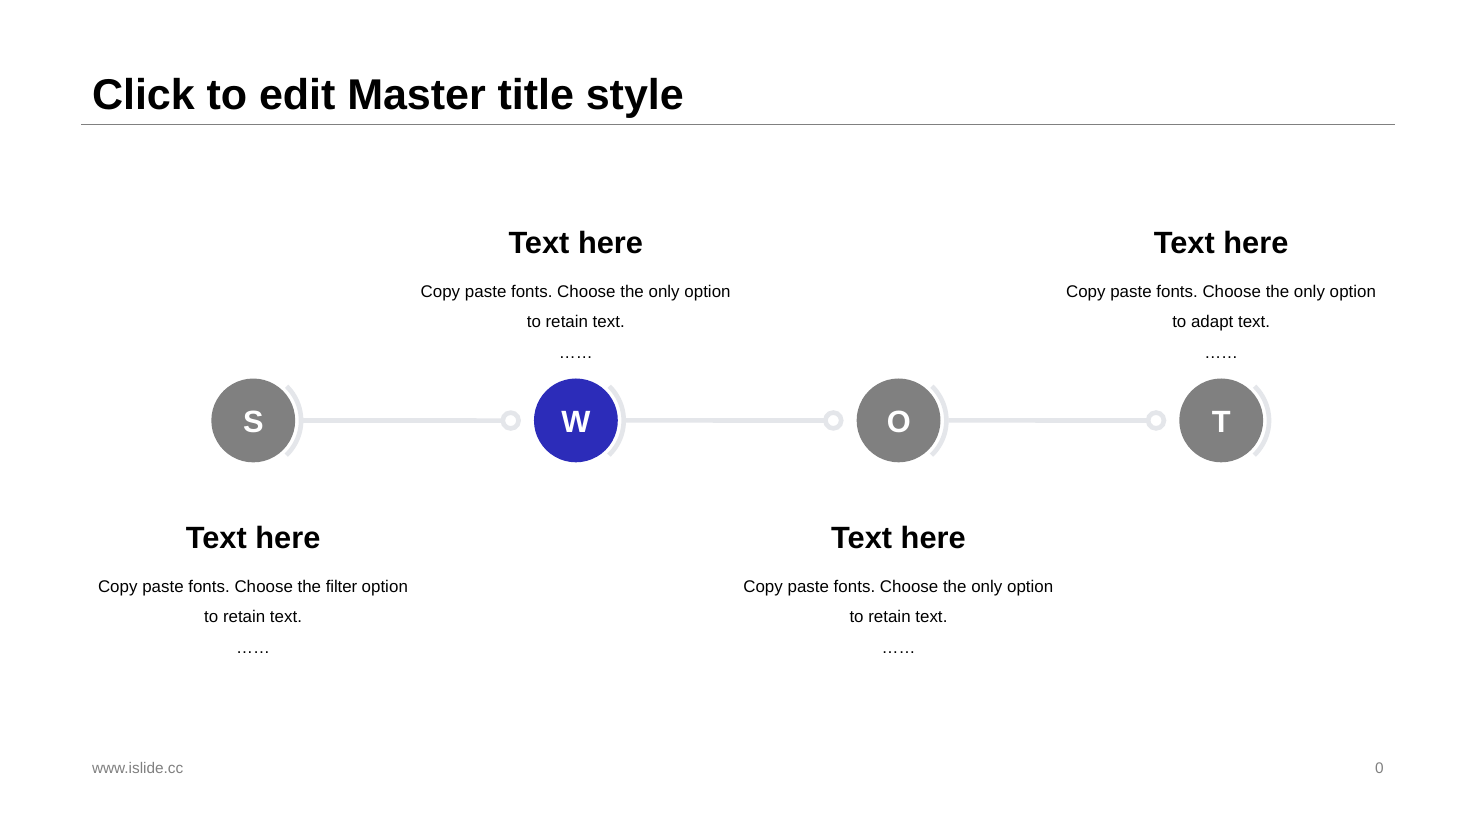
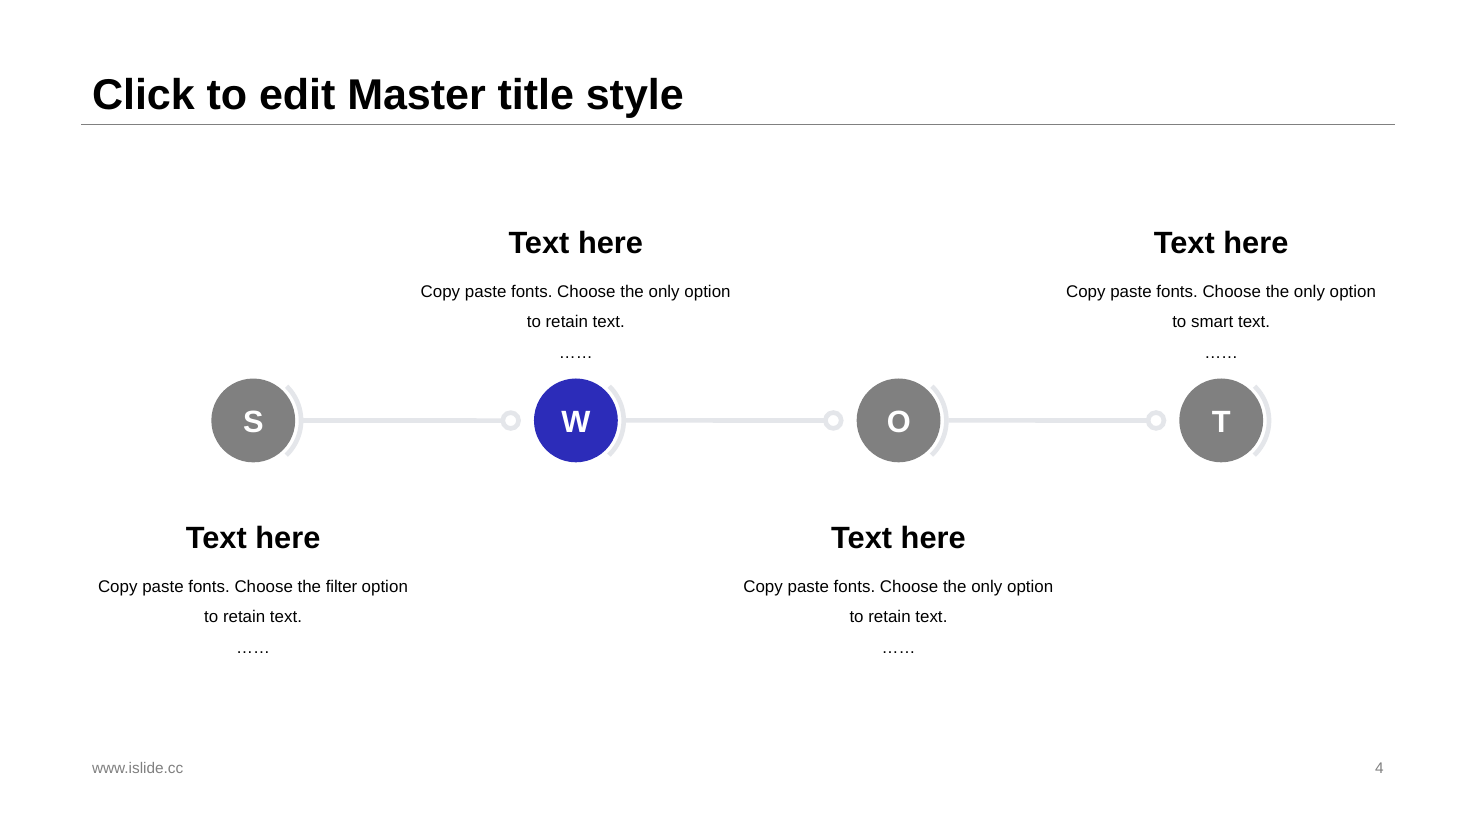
adapt: adapt -> smart (1212, 322)
0: 0 -> 4 (1379, 769)
